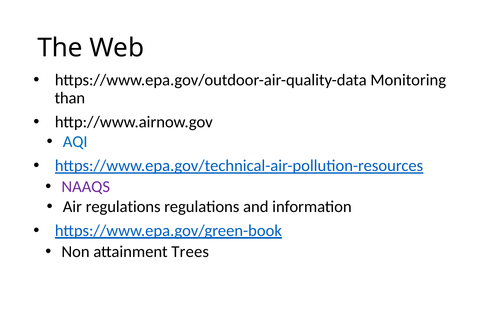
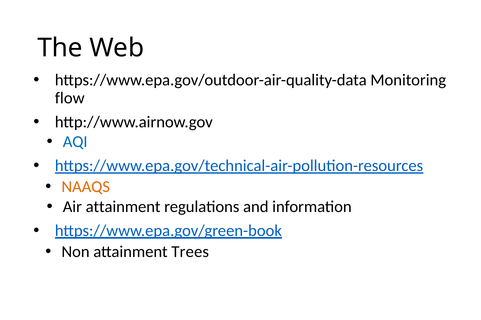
than: than -> flow (70, 98)
NAAQS colour: purple -> orange (86, 187)
Air regulations: regulations -> attainment (123, 207)
